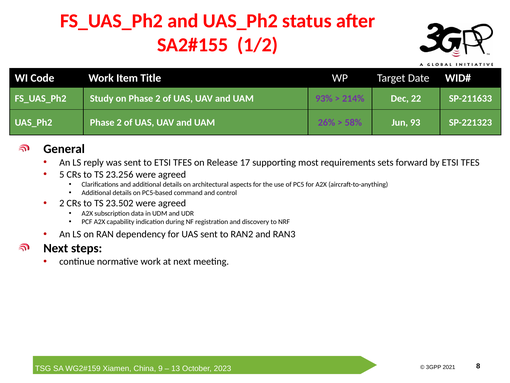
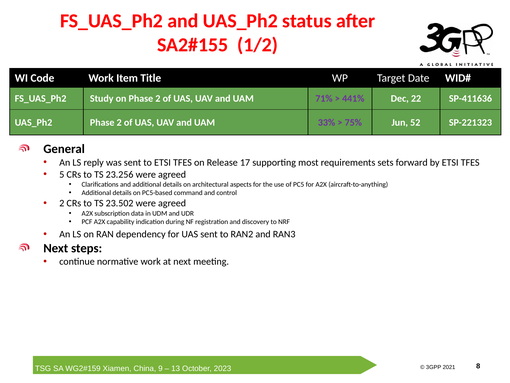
93%: 93% -> 71% (324, 98)
214%: 214% -> 441% (353, 98)
SP-211633: SP-211633 -> SP-411636 (470, 98)
26%: 26% -> 33% (327, 122)
58%: 58% -> 75% (353, 122)
93: 93 -> 52 (415, 122)
